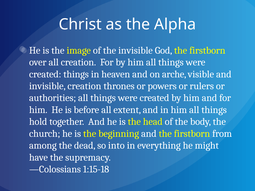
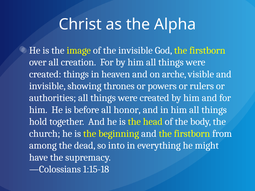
invisible creation: creation -> showing (84, 86)
extent: extent -> honor (127, 110)
